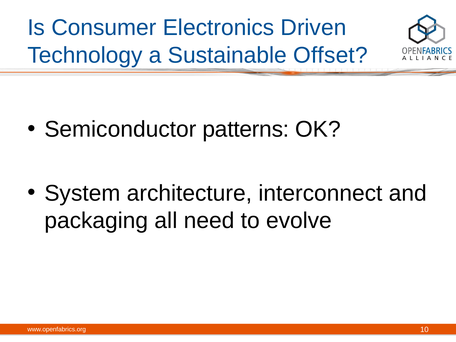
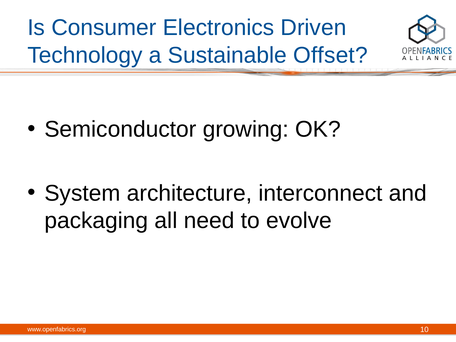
patterns: patterns -> growing (246, 129)
